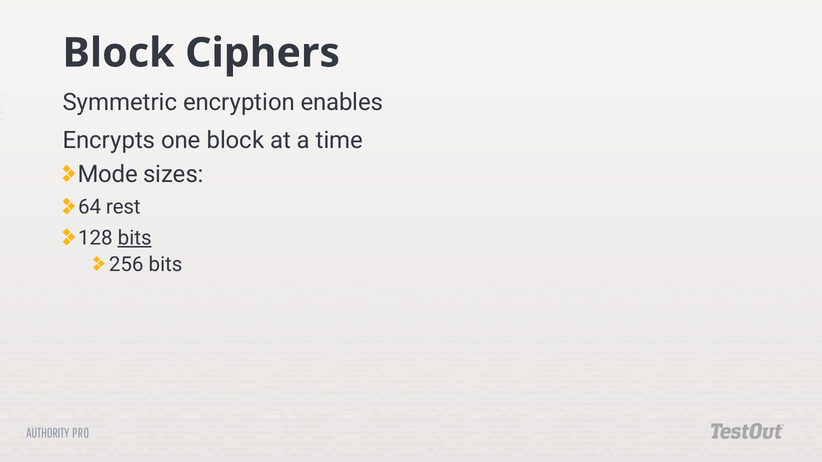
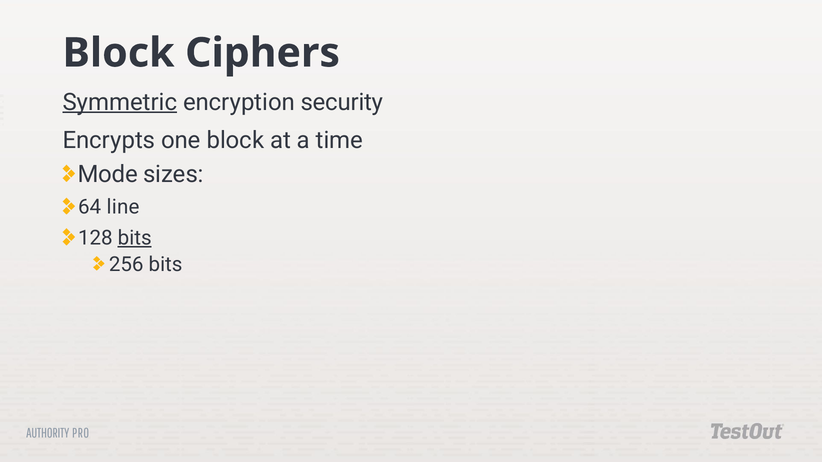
Symmetric underline: none -> present (120, 102)
enables: enables -> security (342, 102)
rest: rest -> line (123, 207)
